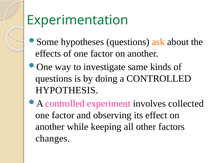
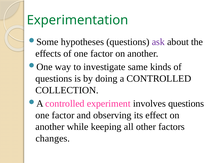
ask colour: orange -> purple (158, 42)
HYPOTHESIS: HYPOTHESIS -> COLLECTION (67, 90)
involves collected: collected -> questions (186, 104)
